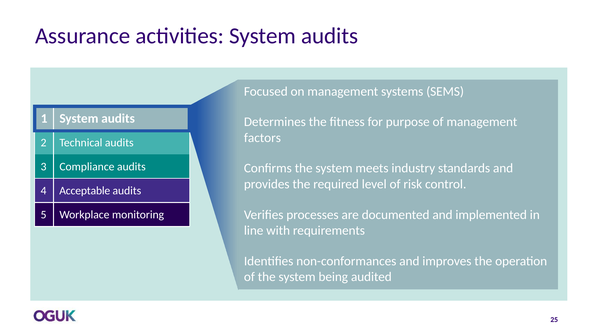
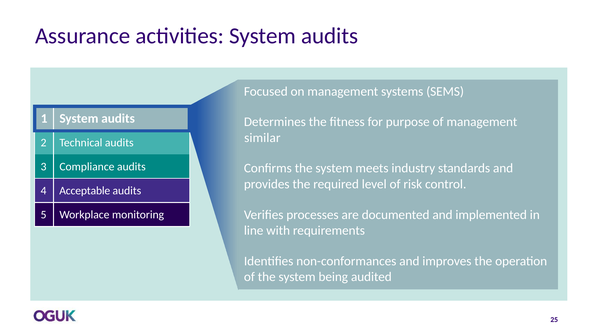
factors: factors -> similar (262, 138)
